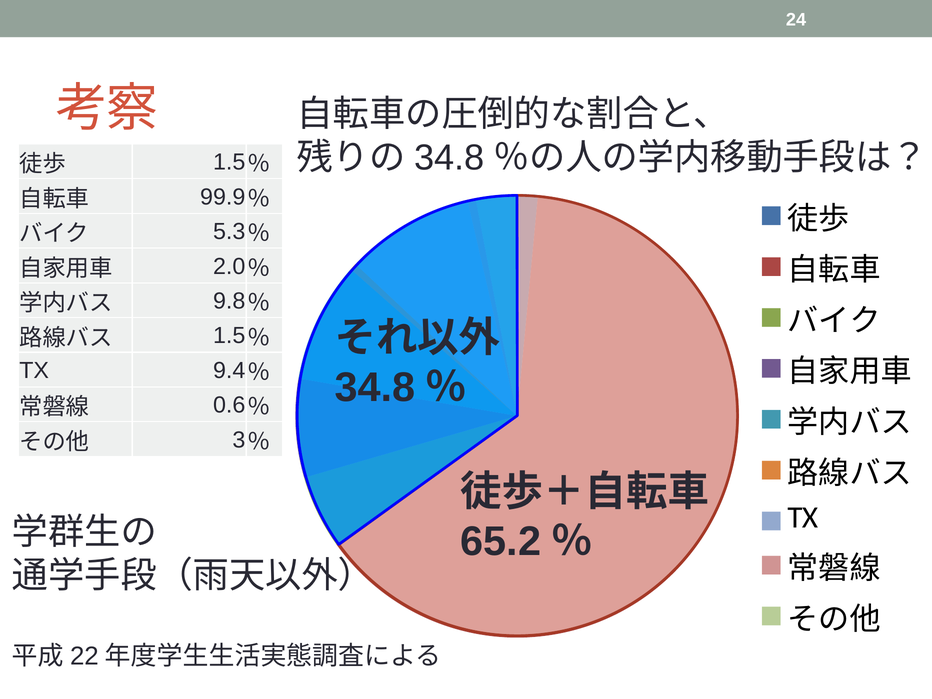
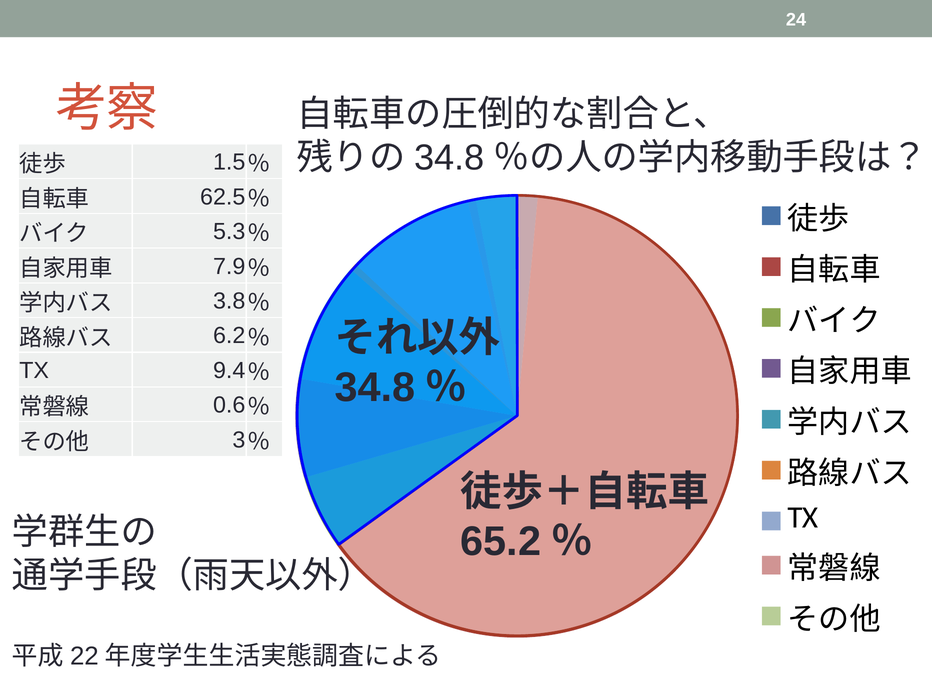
99.9: 99.9 -> 62.5 (223, 197)
2.0: 2.0 -> 7.9 (229, 266)
9.8: 9.8 -> 3.8 (229, 301)
1.5: 1.5 -> 6.2 (229, 336)
